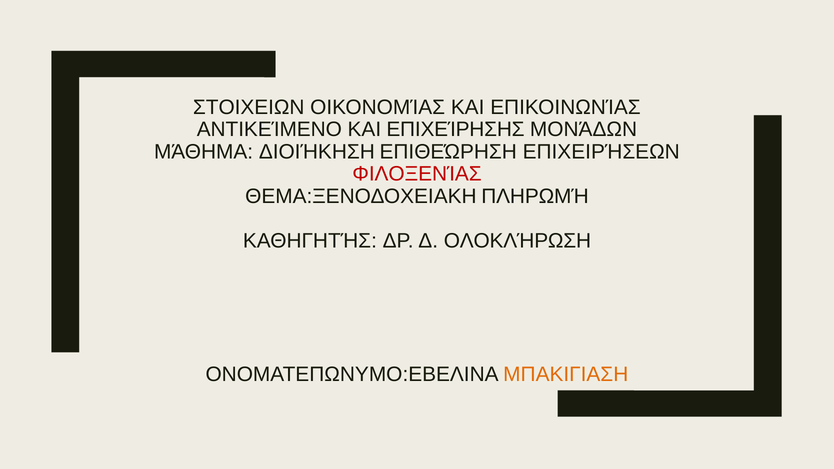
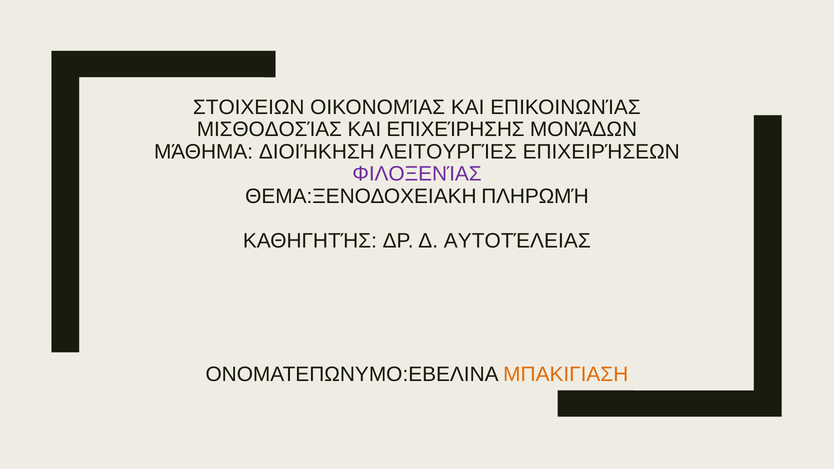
ΑΝΤΙΚΕΊΜΕΝΟ: ΑΝΤΙΚΕΊΜΕΝΟ -> ΜΙΣΘΟΔΟΣΊΑΣ (269, 130)
ΕΠΙΘΕΏΡΗΣΗ: ΕΠΙΘΕΏΡΗΣΗ -> ΛΕΙΤΟΥΡΓΊΕΣ (448, 152)
ΦΙΛΟΞΕΝΊΑΣ colour: red -> purple (417, 174)
ΟΛΟΚΛΉΡΩΣΗ: ΟΛΟΚΛΉΡΩΣΗ -> ΑΥΤΟΤΈΛΕΙΑΣ (517, 241)
